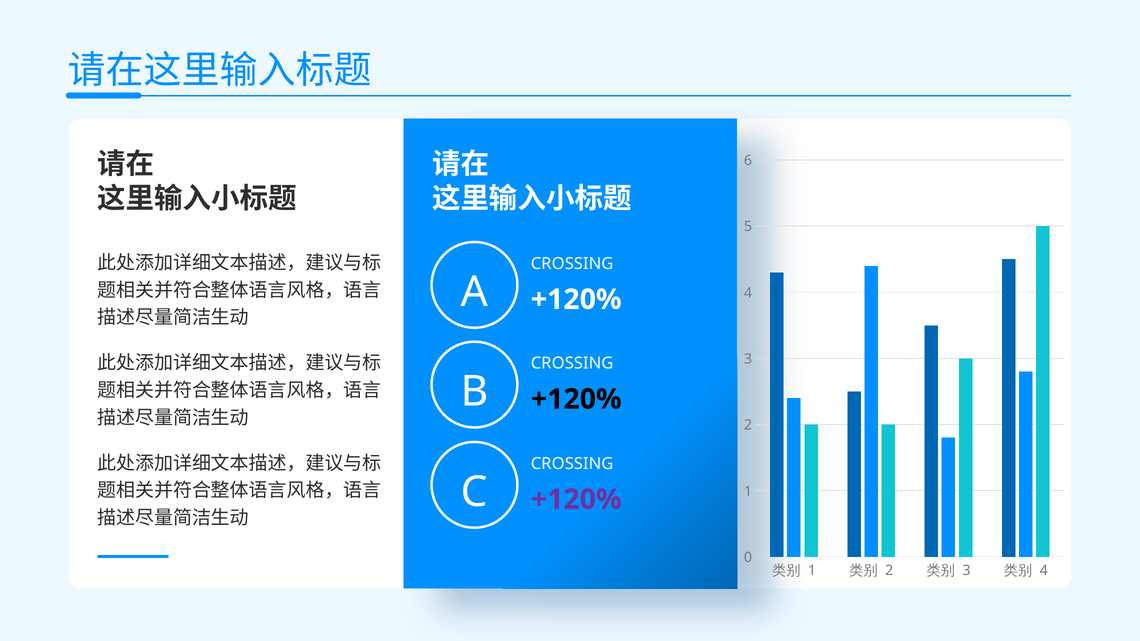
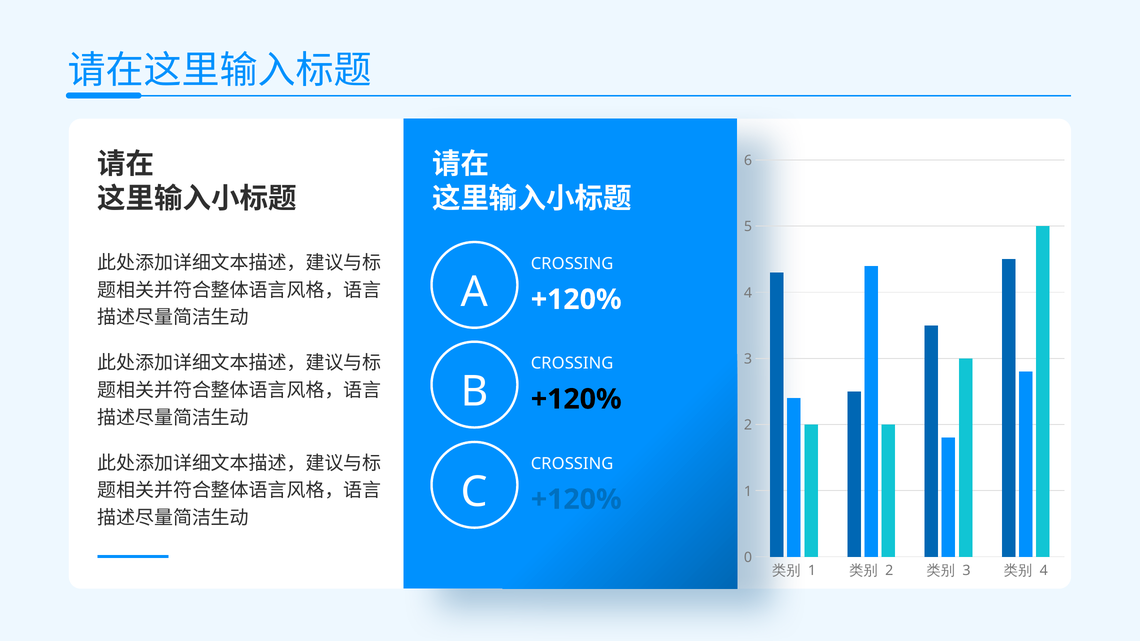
+120% colour: purple -> blue (576, 500)
